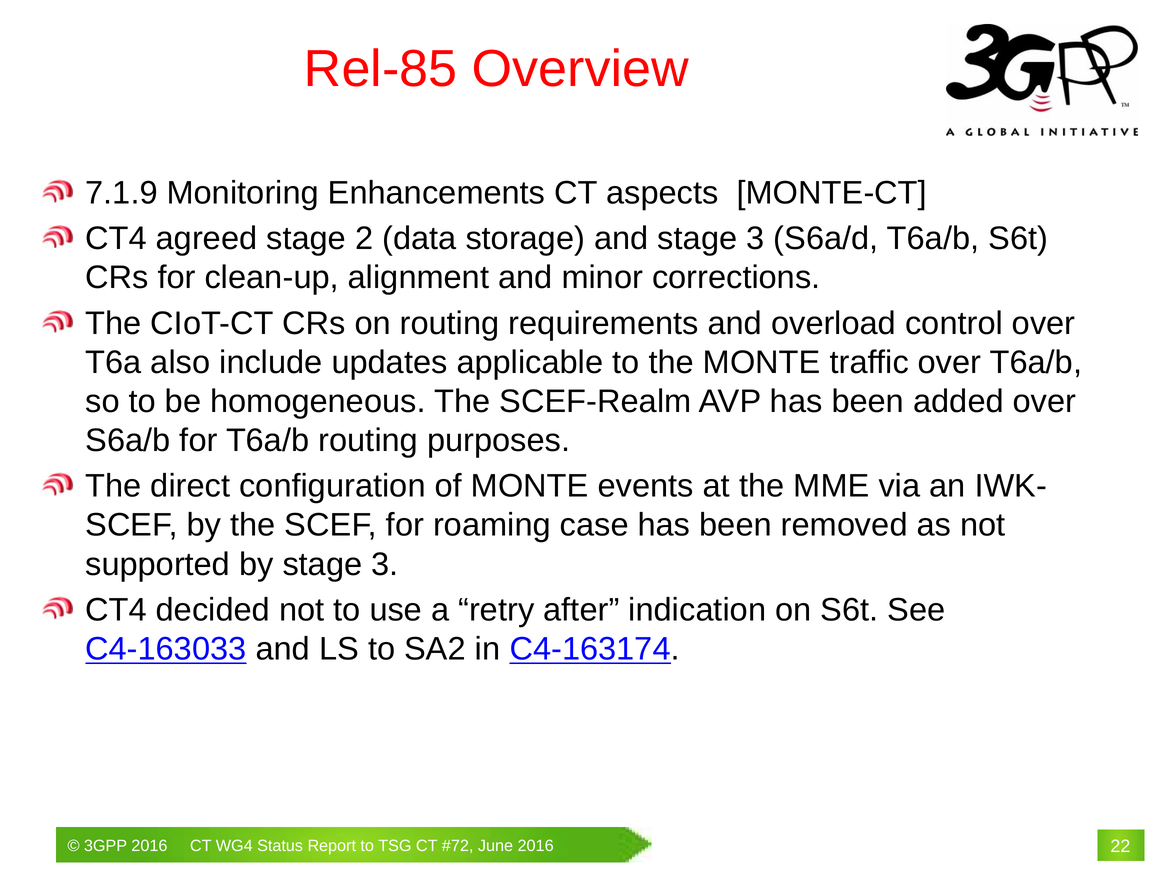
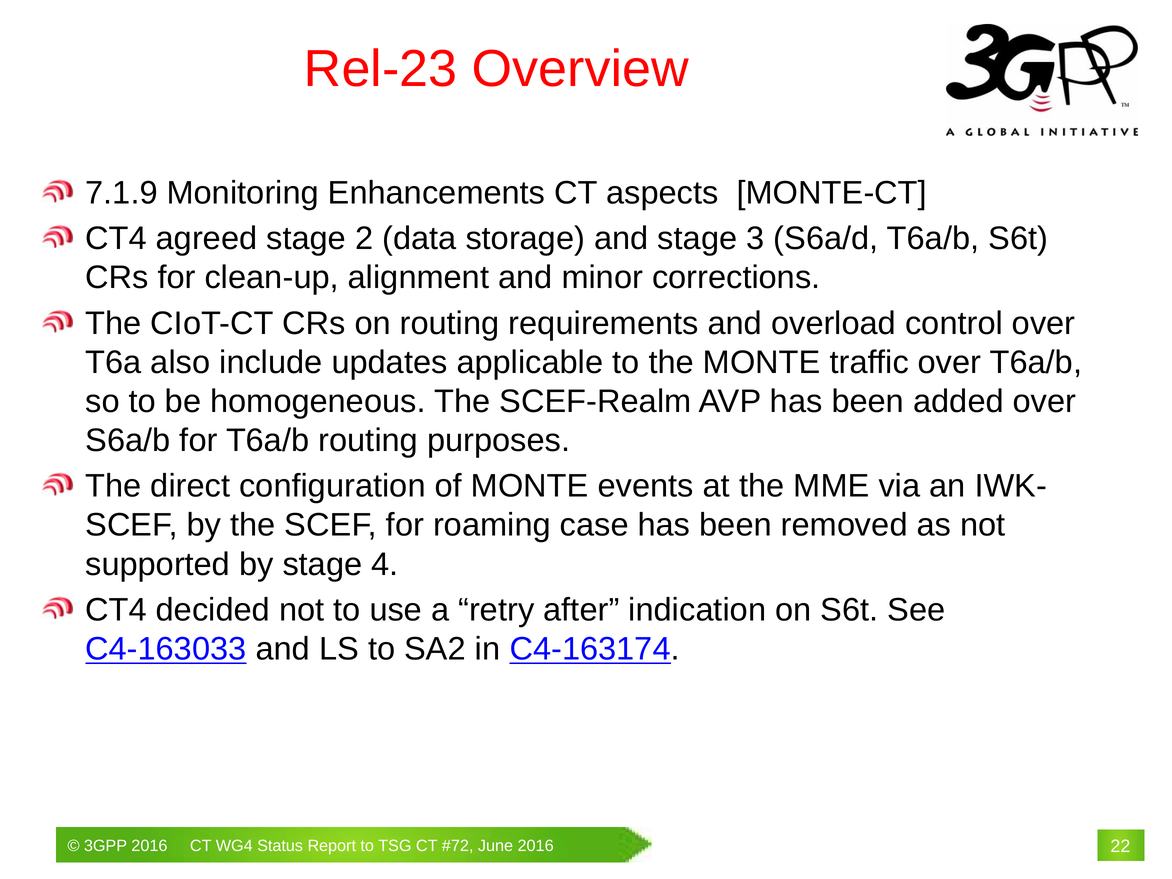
Rel-85: Rel-85 -> Rel-23 (381, 69)
by stage 3: 3 -> 4 (385, 564)
